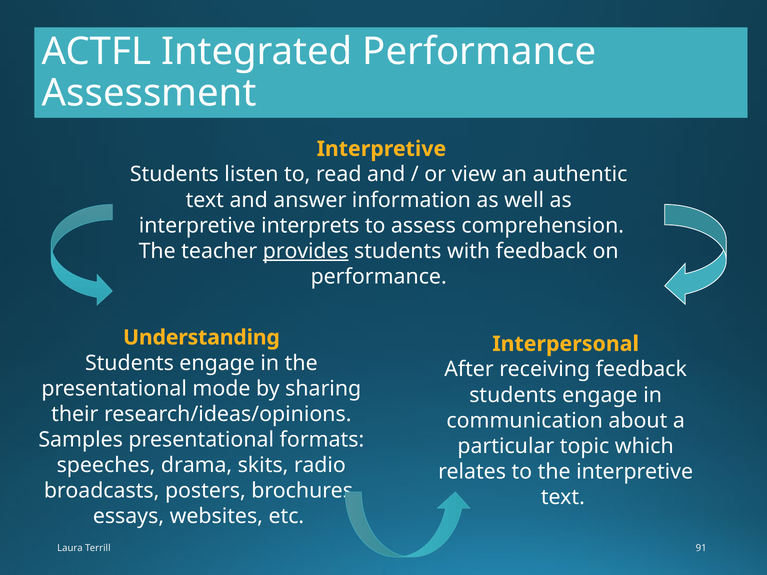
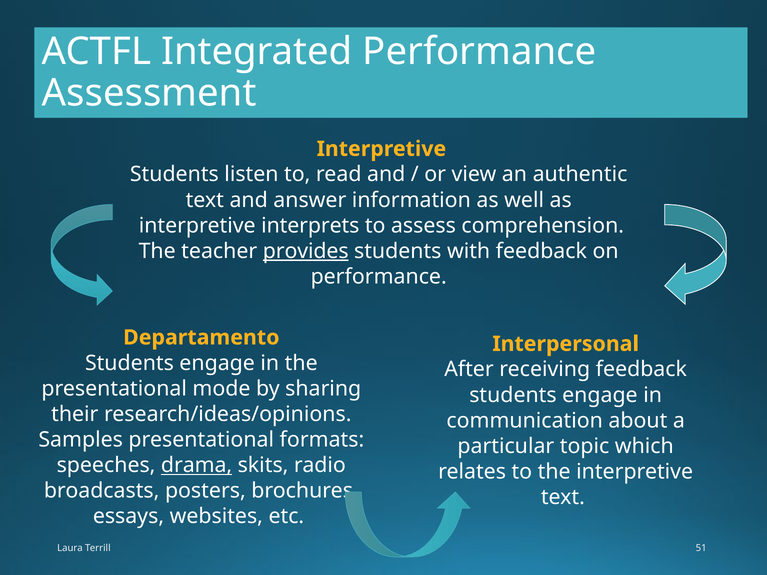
Understanding: Understanding -> Departamento (201, 338)
drama underline: none -> present (197, 465)
91: 91 -> 51 (701, 548)
